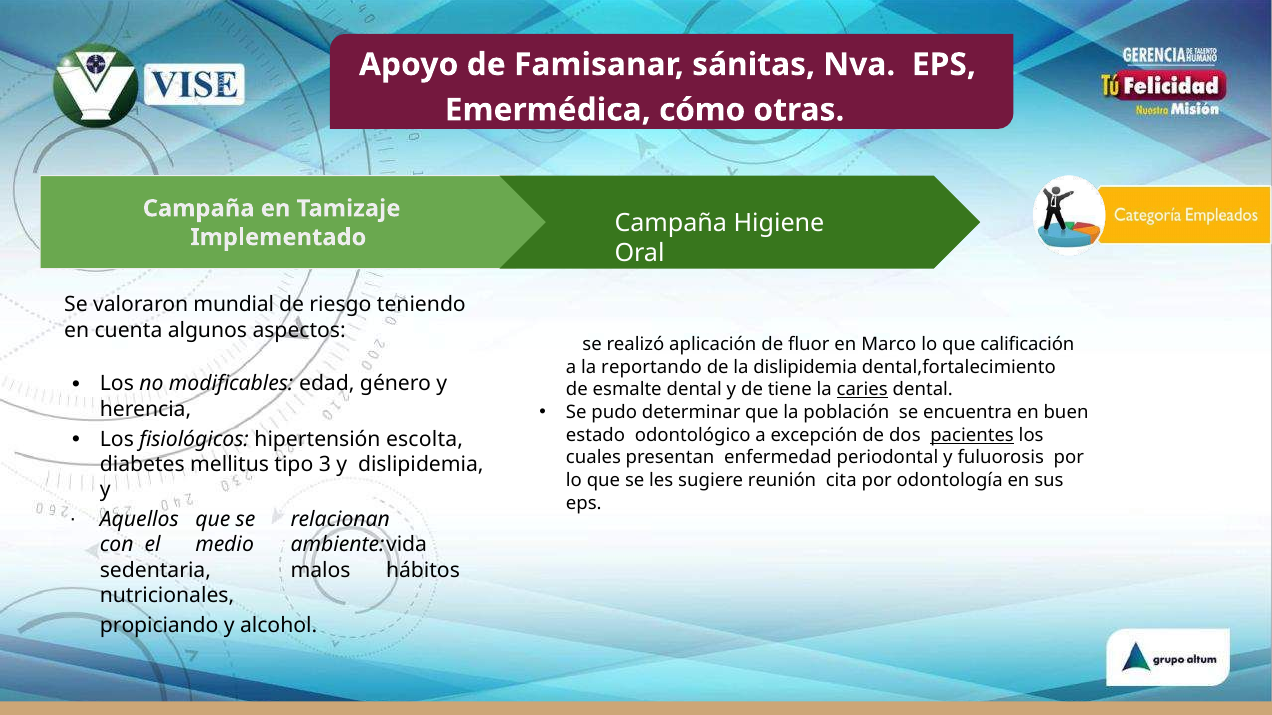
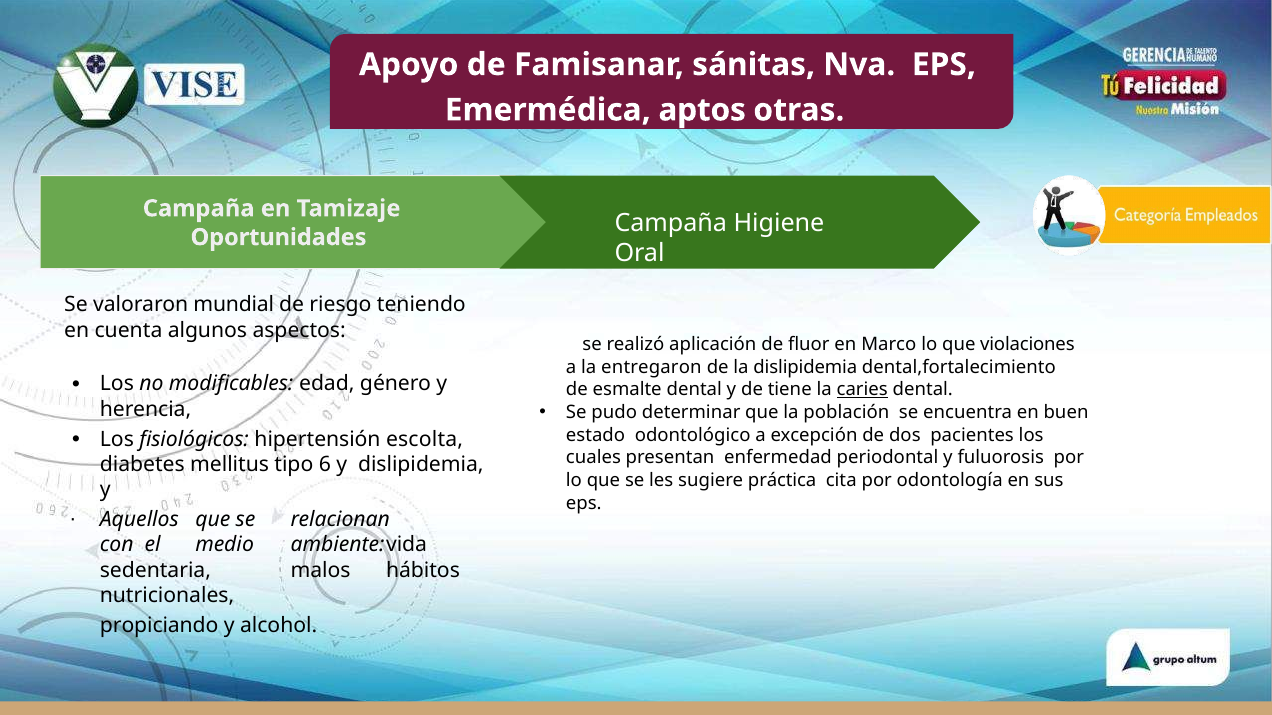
cómo: cómo -> aptos (702, 110)
Implementado: Implementado -> Oportunidades (279, 237)
calificación: calificación -> violaciones (1027, 345)
reportando: reportando -> entregaron (651, 367)
pacientes underline: present -> none (972, 435)
3: 3 -> 6 (325, 465)
reunión: reunión -> práctica (782, 481)
